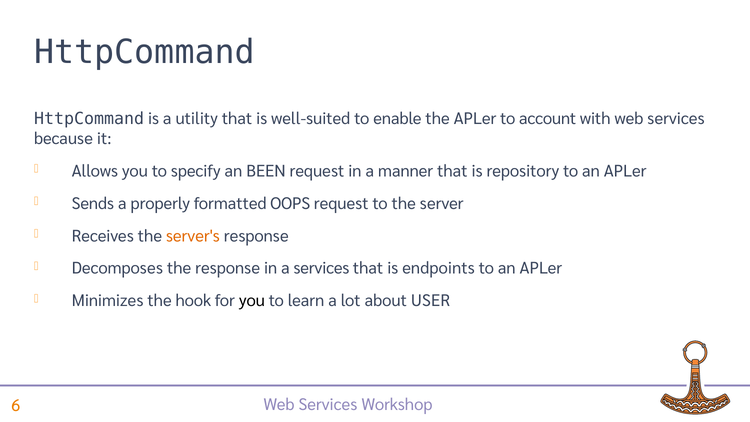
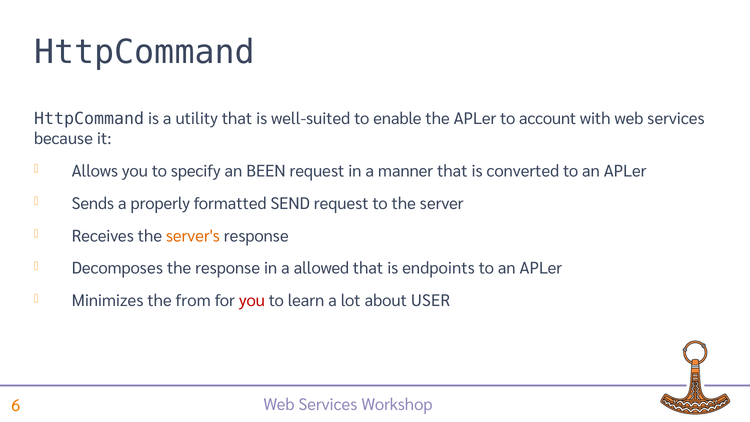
repository: repository -> converted (523, 171)
OOPS: OOPS -> SEND (290, 204)
a services: services -> allowed (321, 268)
hook: hook -> from (193, 301)
you colour: black -> red (252, 301)
